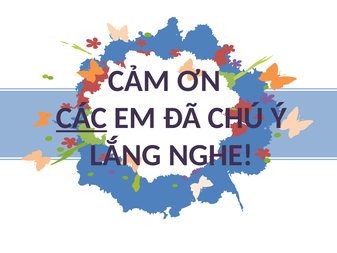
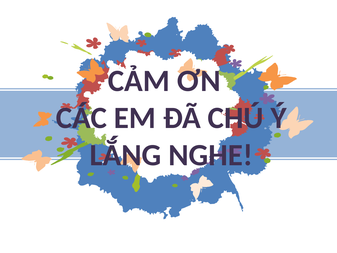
CÁC underline: present -> none (82, 118)
